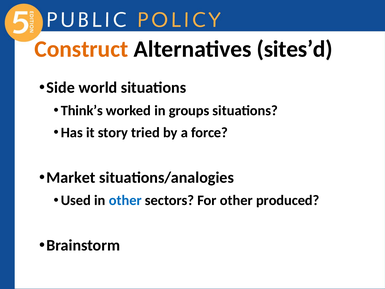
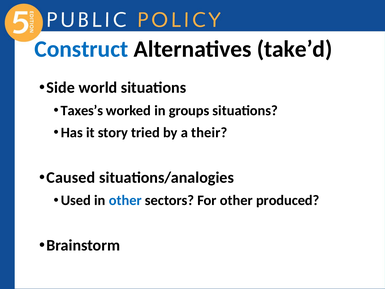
Construct colour: orange -> blue (81, 49)
sites’d: sites’d -> take’d (295, 49)
Think’s: Think’s -> Taxes’s (82, 110)
force: force -> their (209, 132)
Market: Market -> Caused (71, 177)
